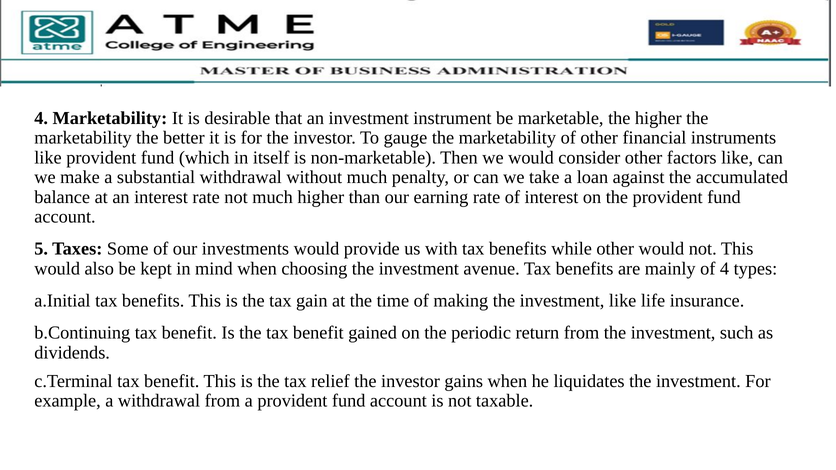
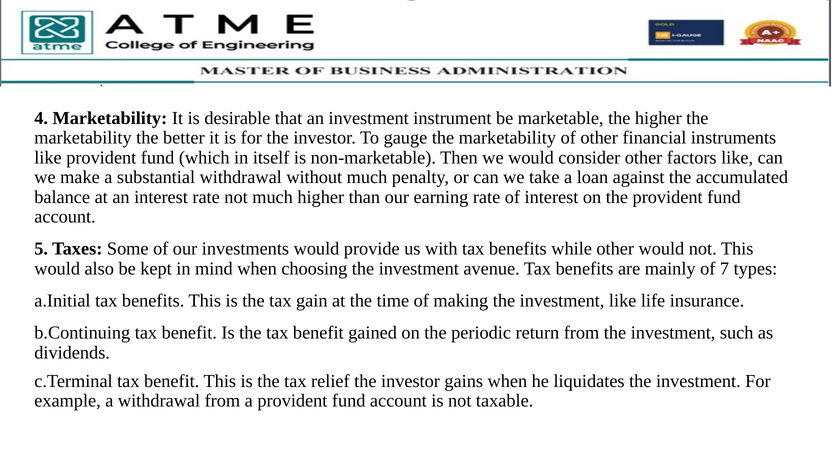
of 4: 4 -> 7 (724, 269)
